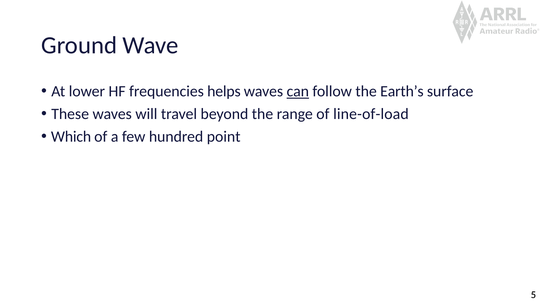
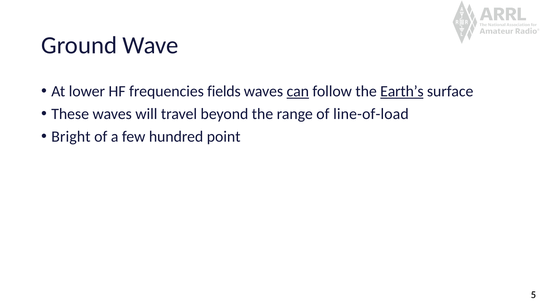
helps: helps -> fields (224, 91)
Earth’s underline: none -> present (402, 91)
Which: Which -> Bright (71, 137)
